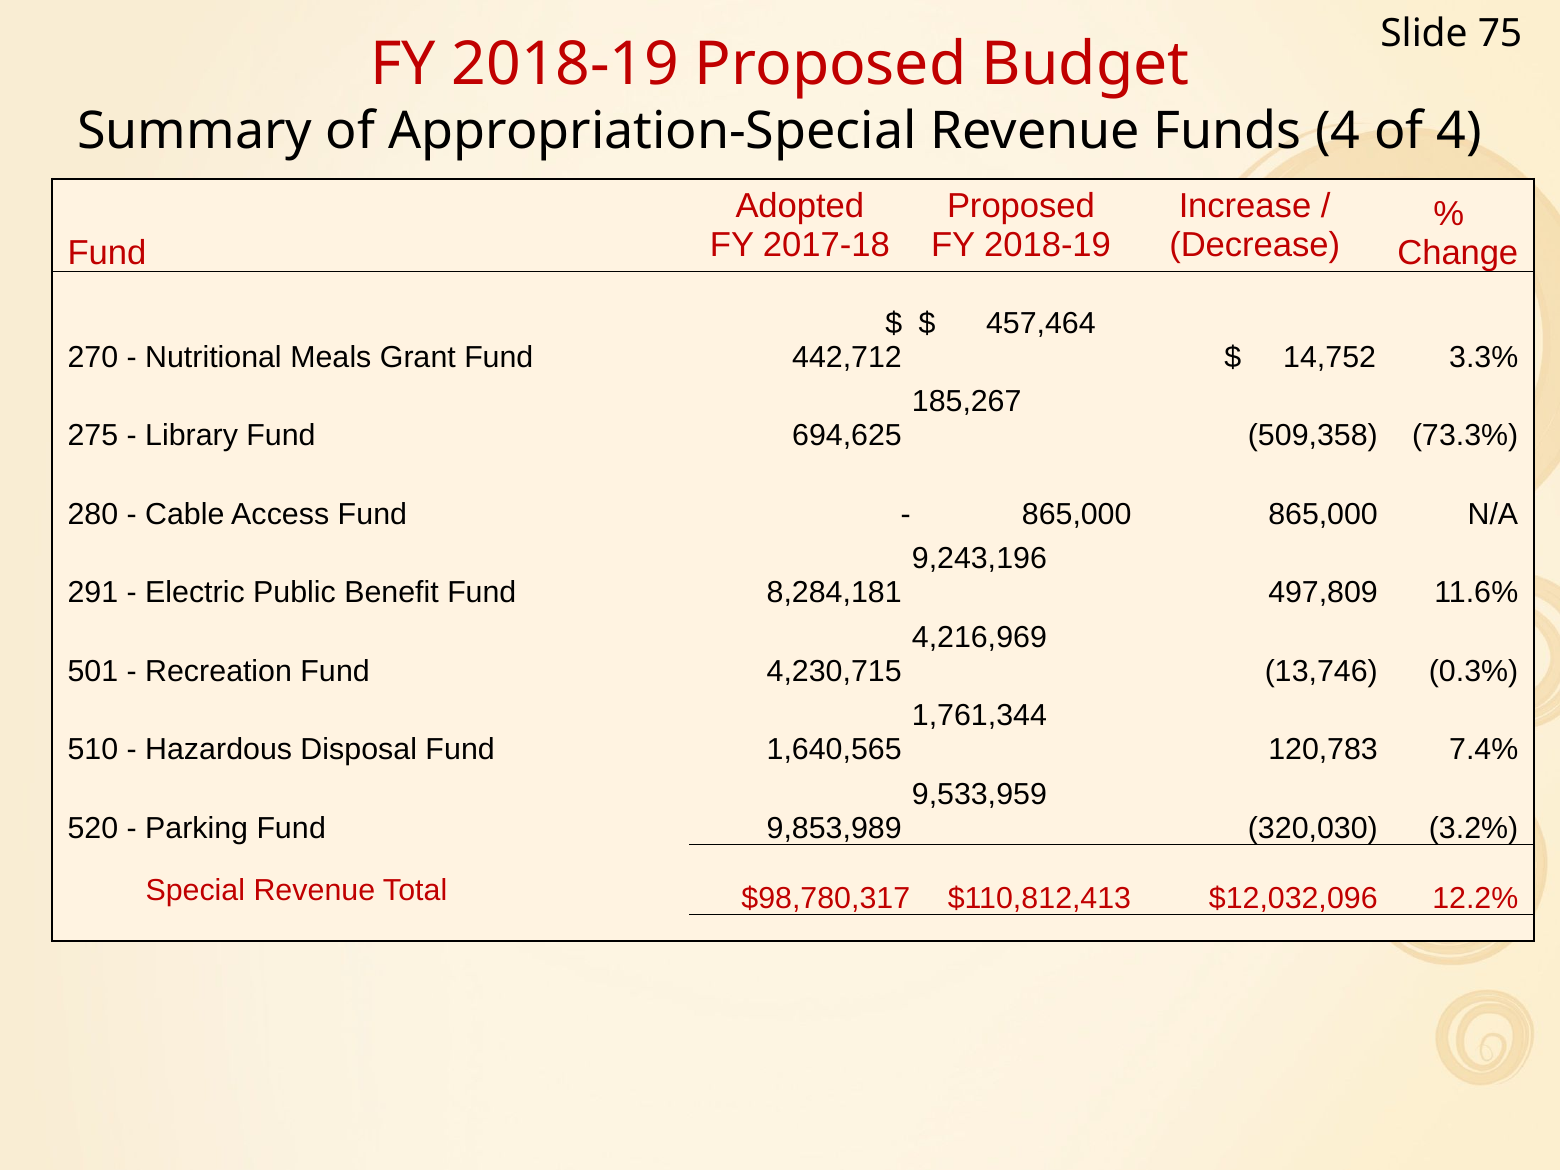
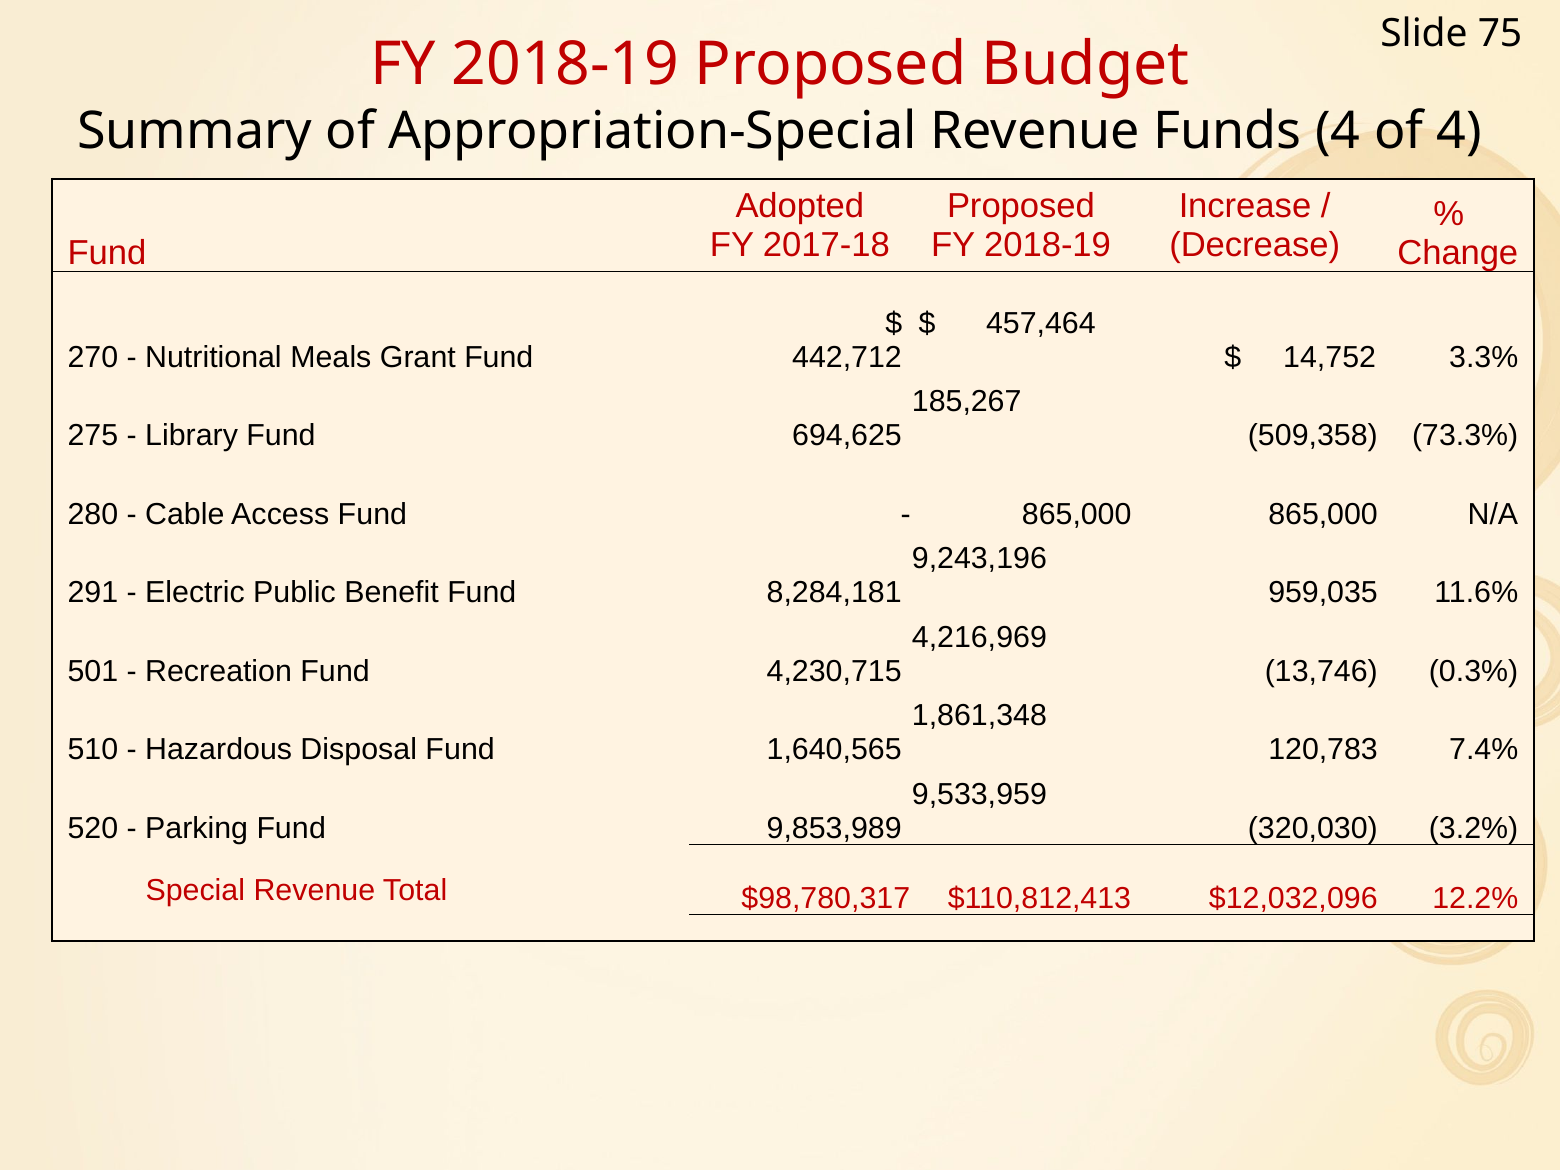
497,809: 497,809 -> 959,035 (1323, 593)
1,761,344: 1,761,344 -> 1,861,348 (979, 716)
